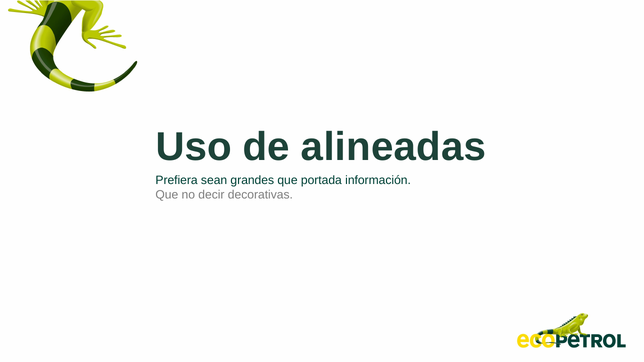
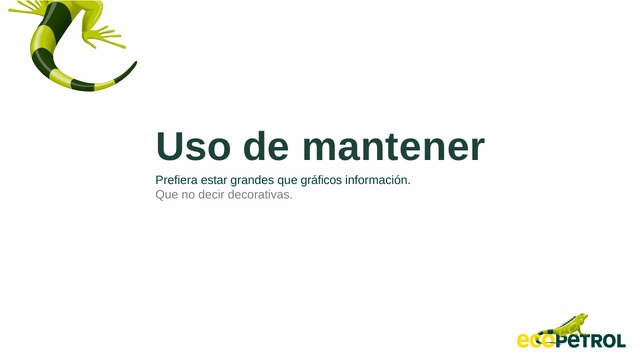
alineadas: alineadas -> mantener (394, 147)
sean: sean -> estar (214, 180)
portada: portada -> gráficos (321, 180)
